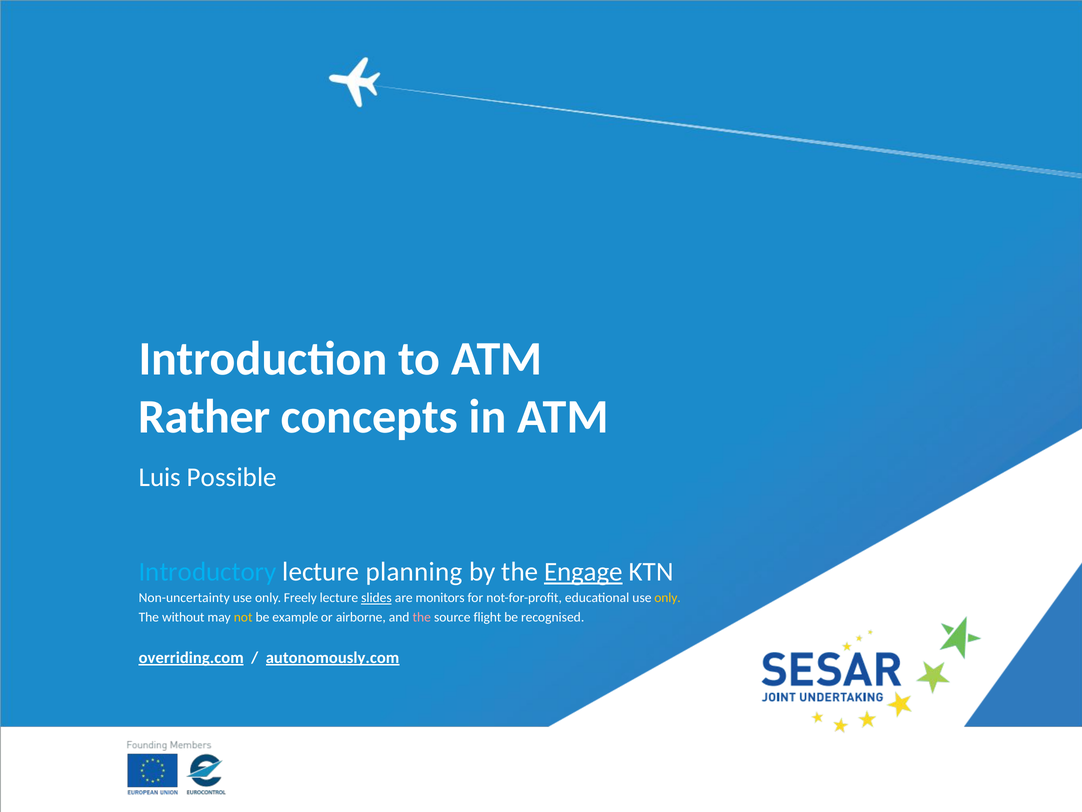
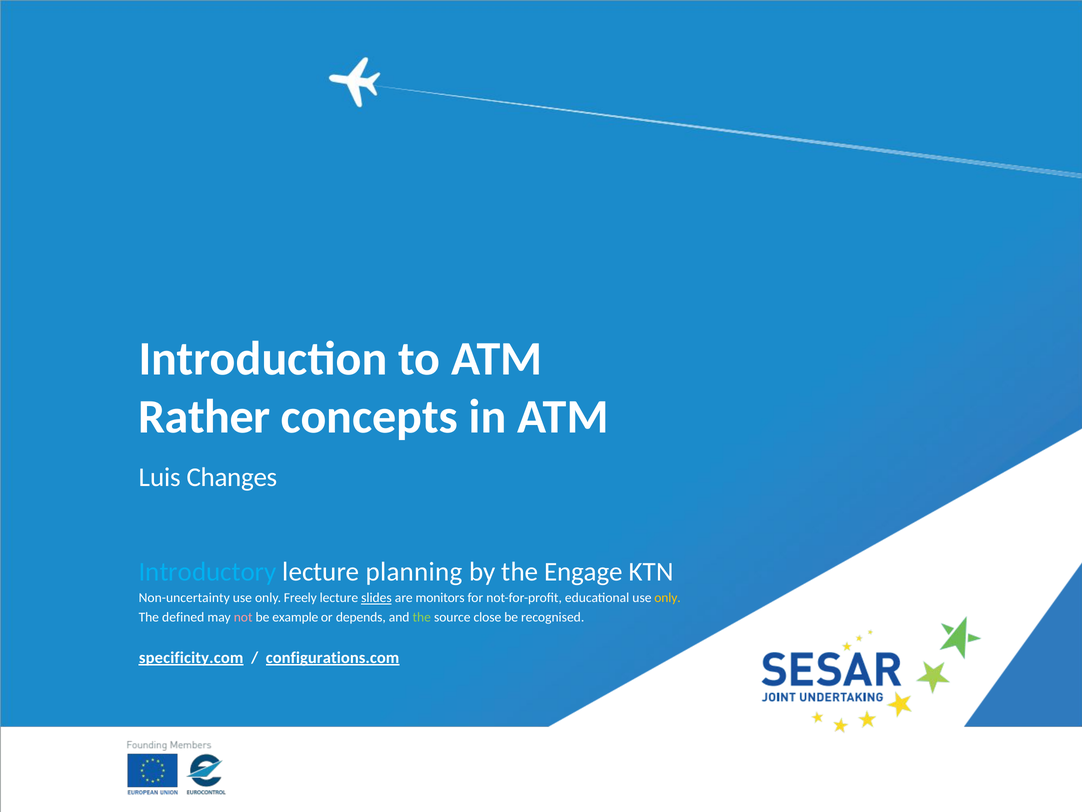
Possible: Possible -> Changes (232, 477)
Engage underline: present -> none (583, 572)
without: without -> defined (183, 617)
not colour: yellow -> pink (243, 617)
airborne: airborne -> depends (361, 617)
the colour: pink -> light green (422, 617)
flight: flight -> close (487, 617)
overriding.com: overriding.com -> specificity.com (191, 657)
autonomously.com: autonomously.com -> configurations.com (333, 657)
